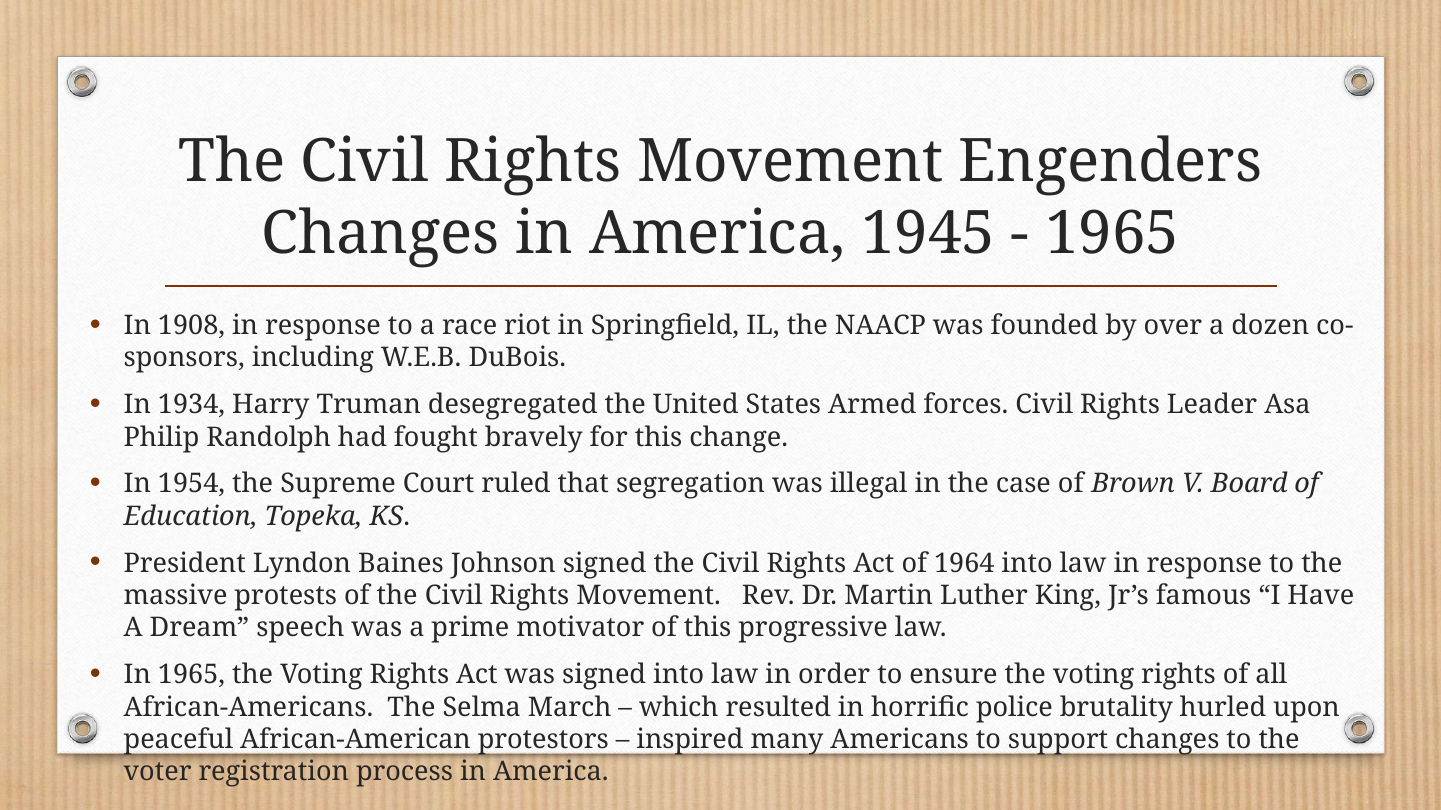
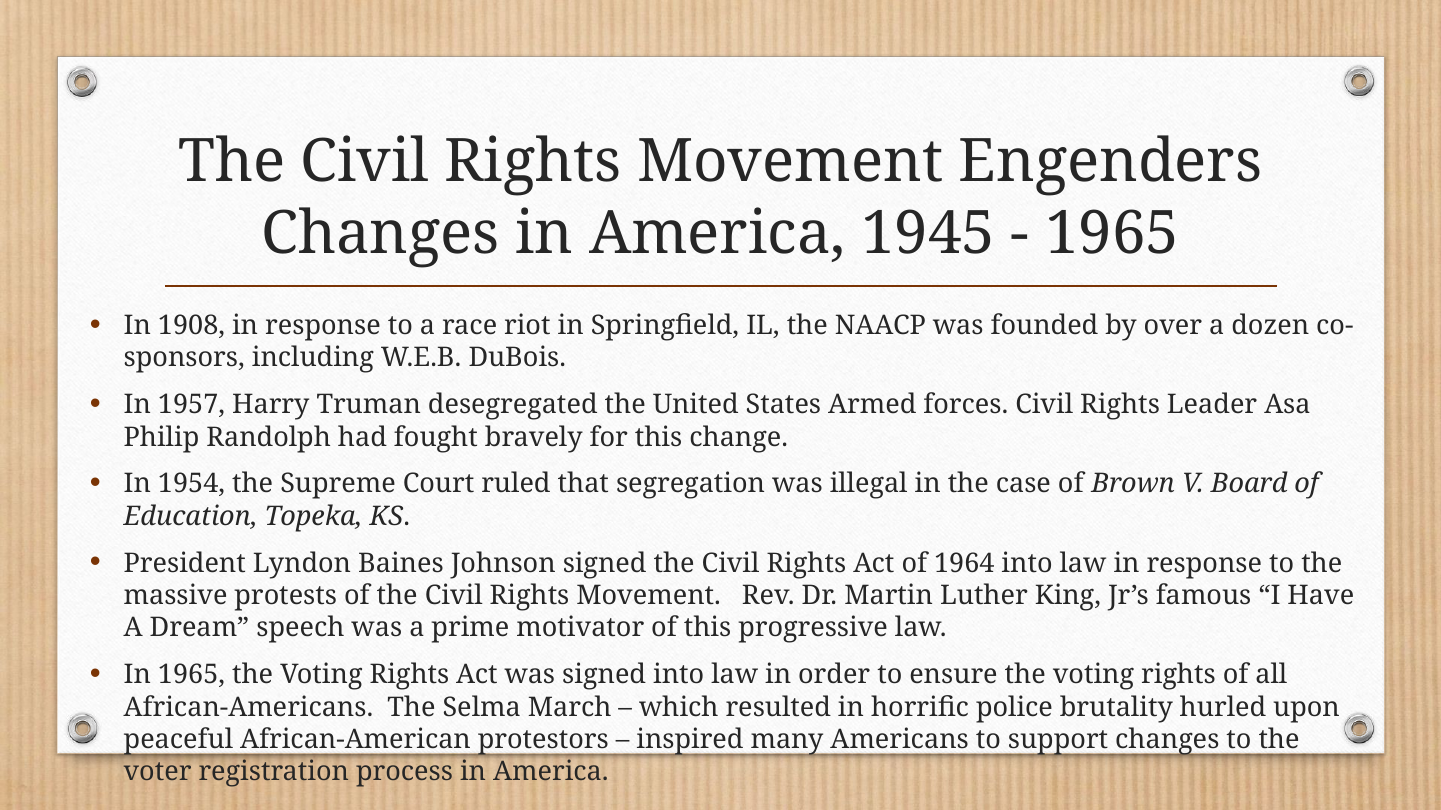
1934: 1934 -> 1957 (192, 405)
